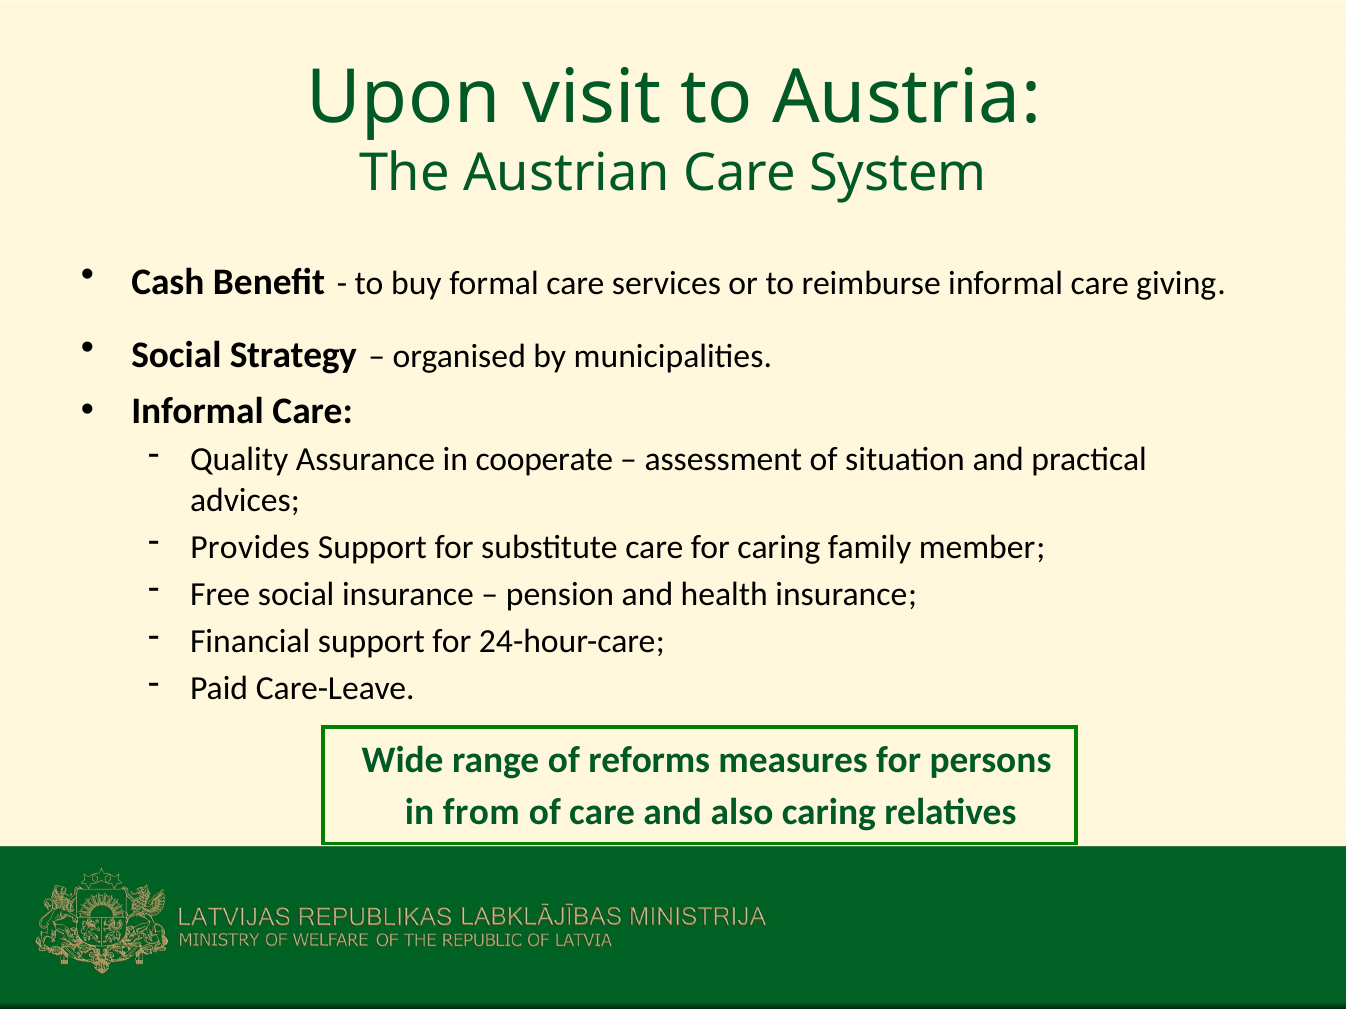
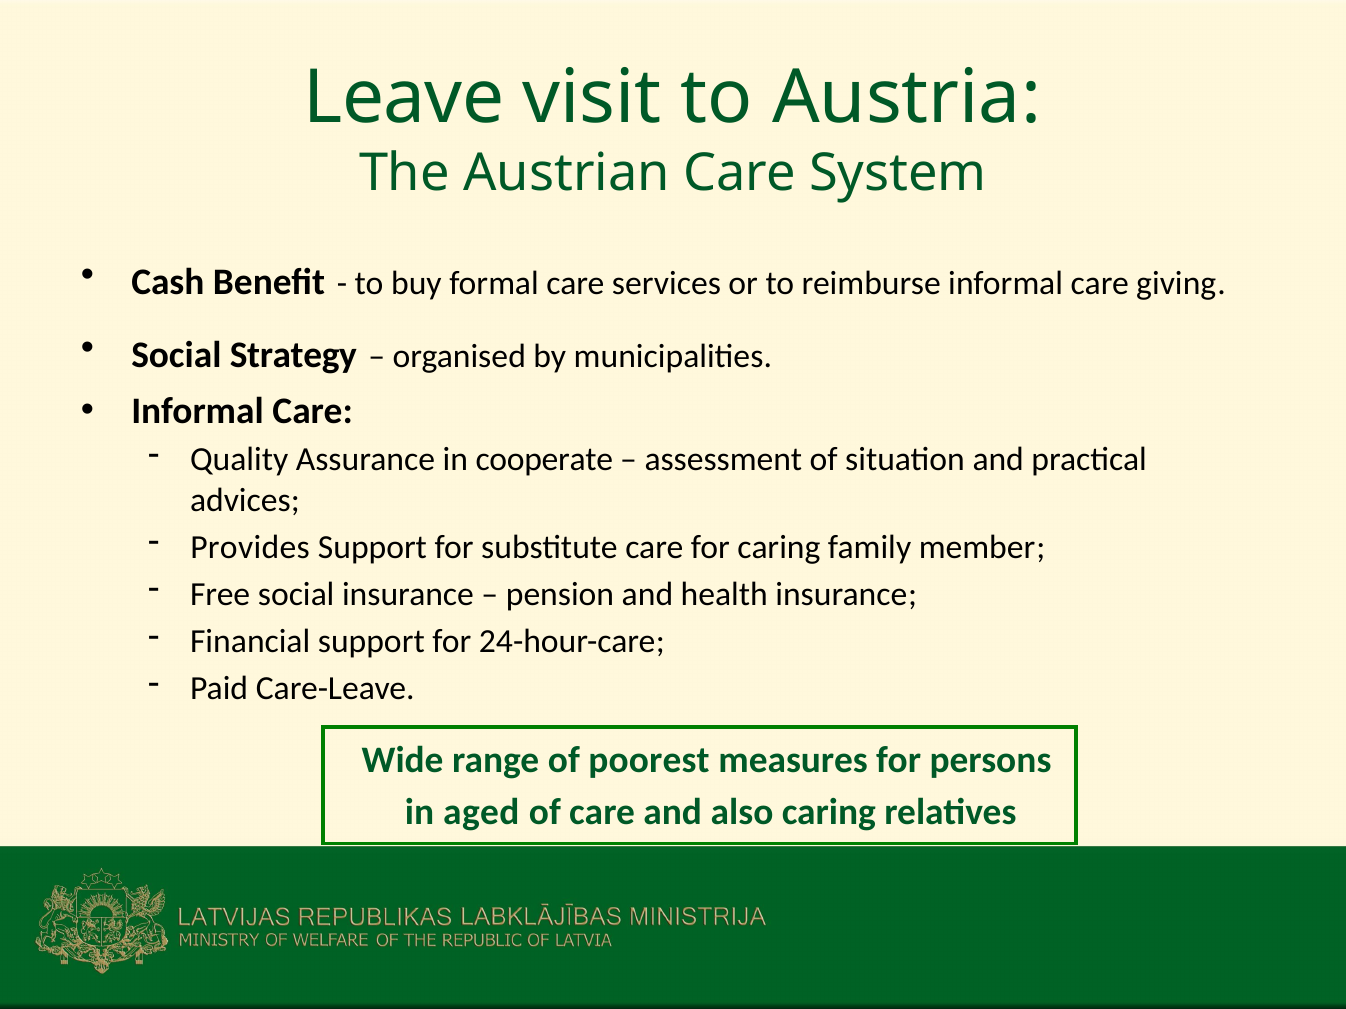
Upon: Upon -> Leave (404, 98)
reforms: reforms -> poorest (649, 760)
from: from -> aged (481, 813)
